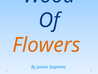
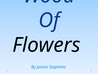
Flowers colour: orange -> black (46, 45)
